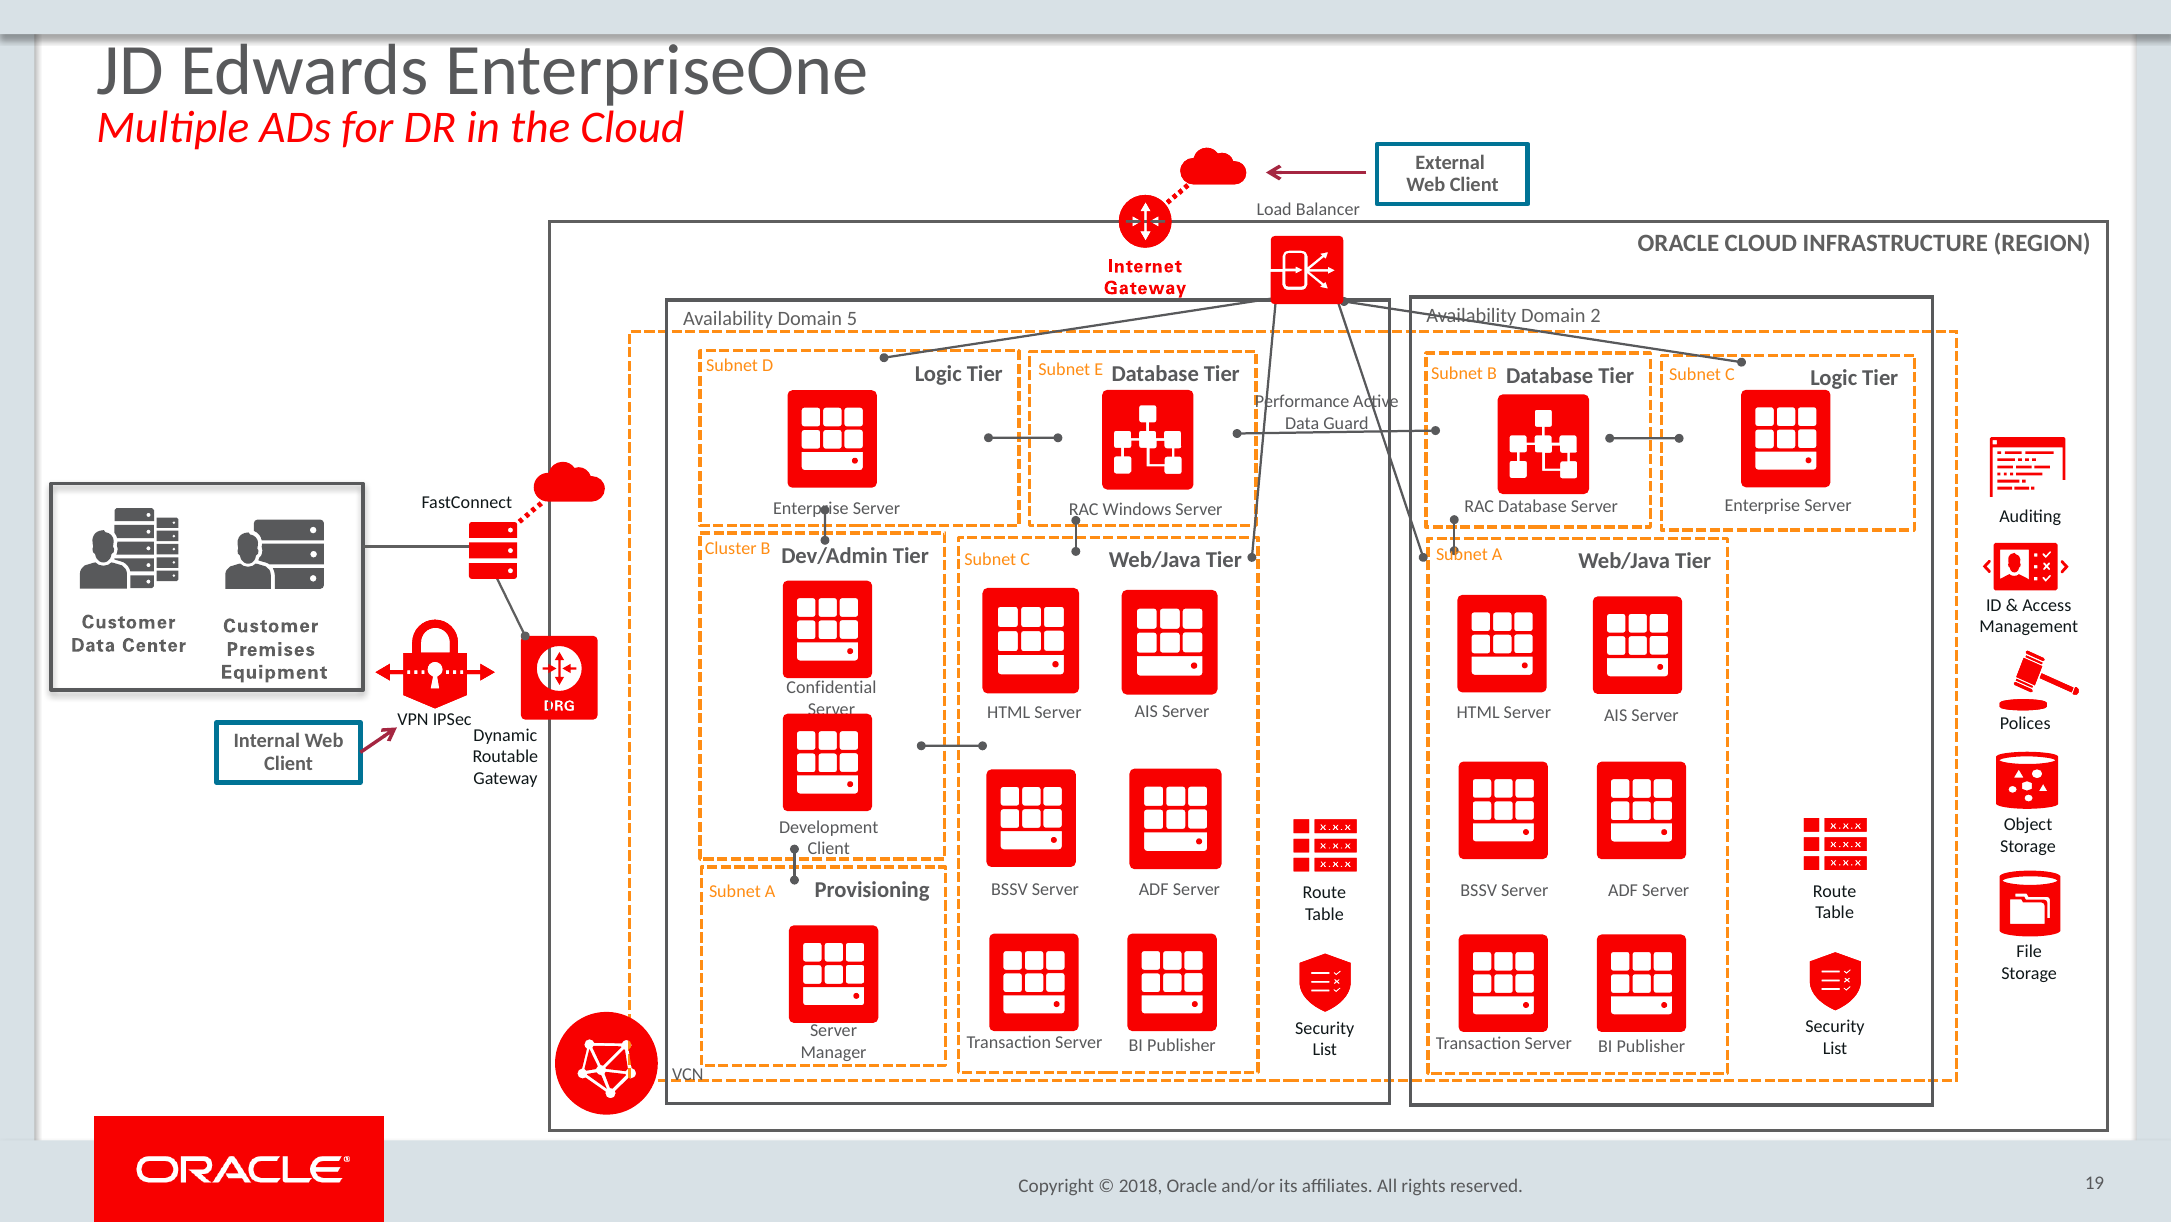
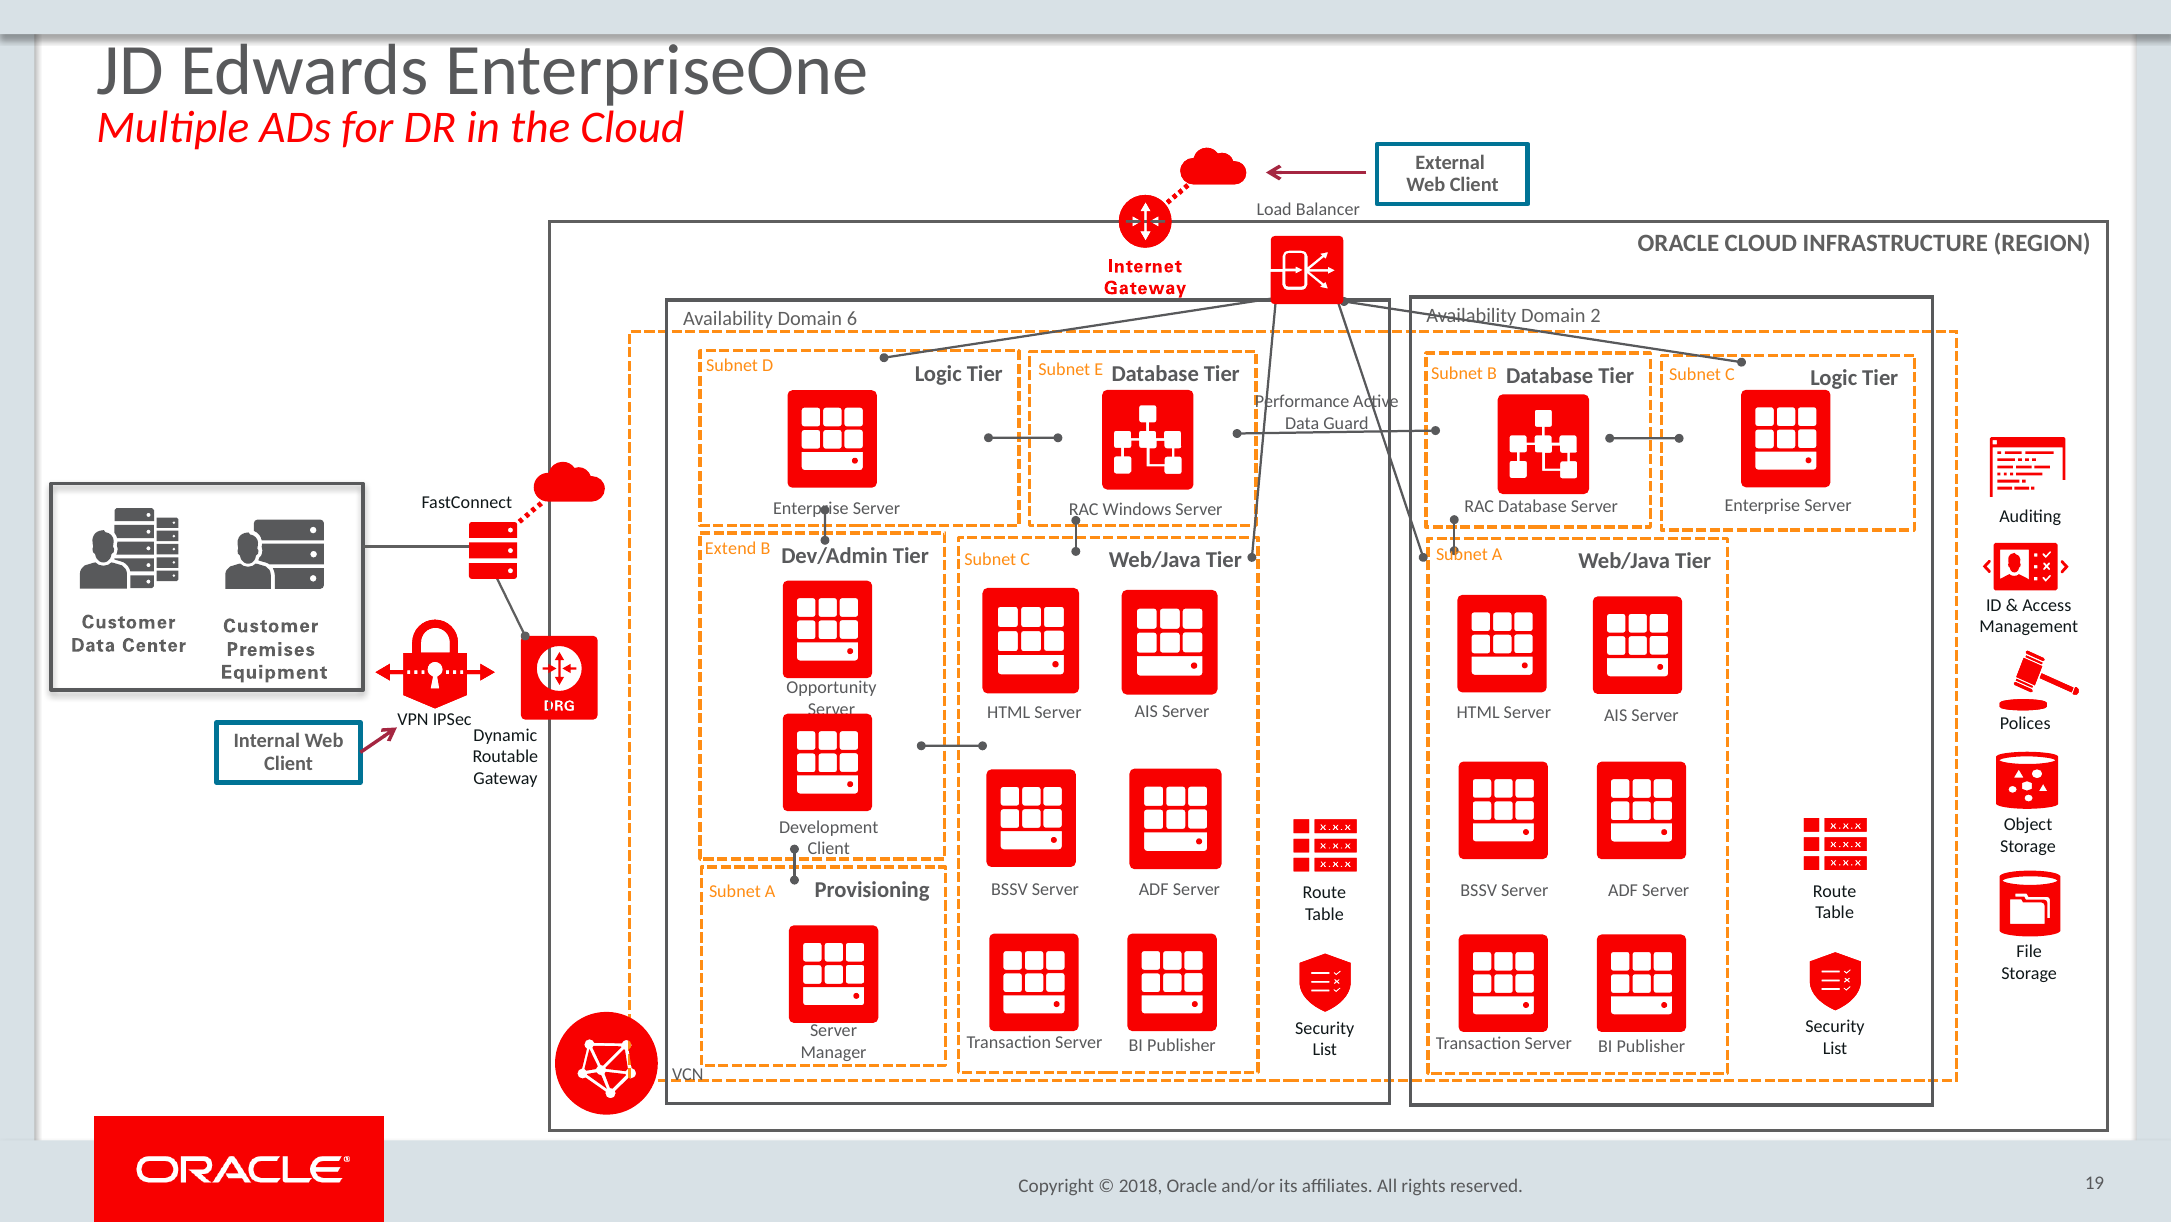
5: 5 -> 6 (852, 319)
Cluster: Cluster -> Extend (731, 549)
Confidential: Confidential -> Opportunity (831, 687)
